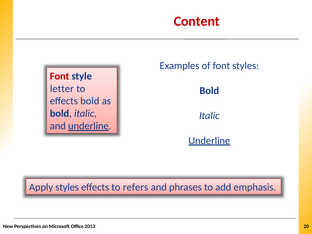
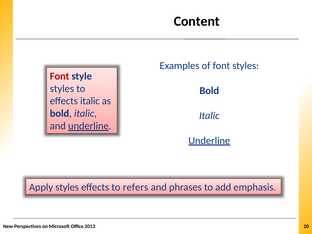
Content colour: red -> black (197, 21)
letter: letter -> styles (62, 89)
effects bold: bold -> italic (90, 101)
